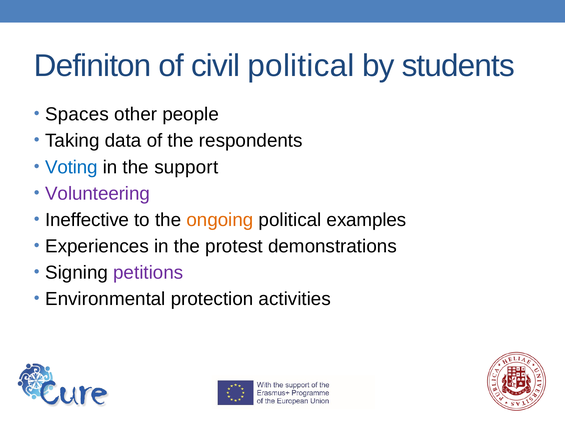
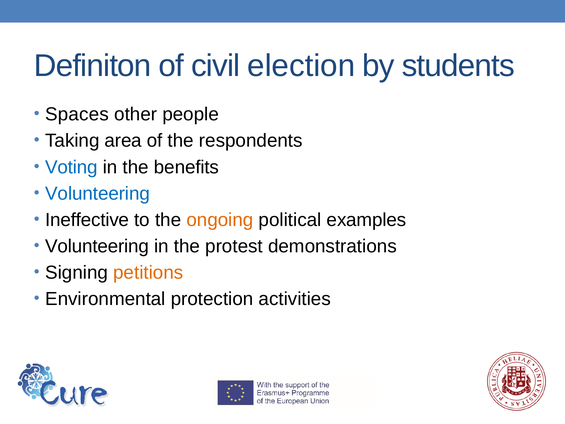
civil political: political -> election (301, 66)
data: data -> area (123, 141)
support: support -> benefits (186, 167)
Volunteering colour: purple -> blue (98, 193)
Experiences: Experiences -> Volunteering (97, 246)
petitions colour: purple -> orange (148, 272)
